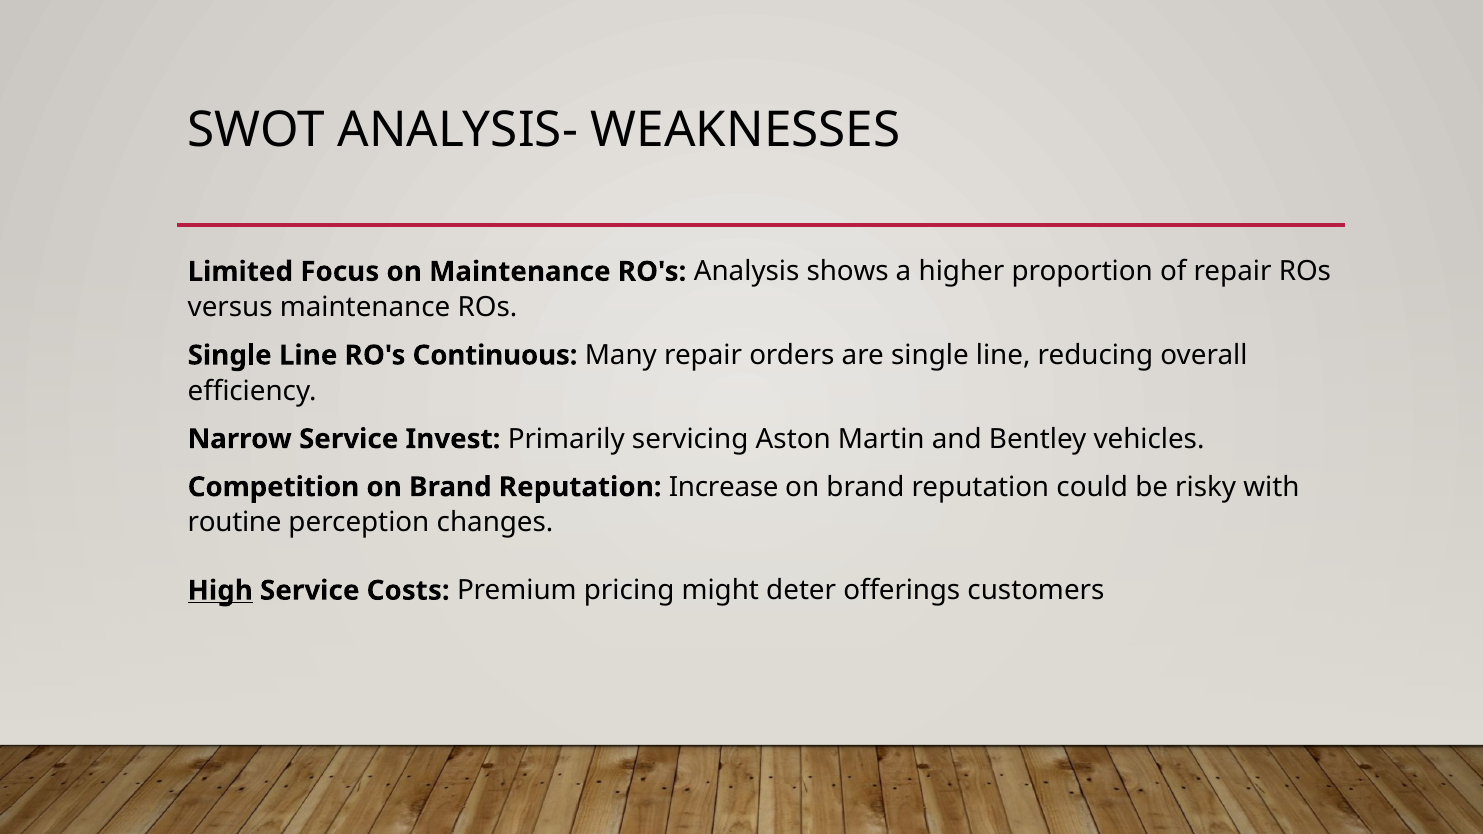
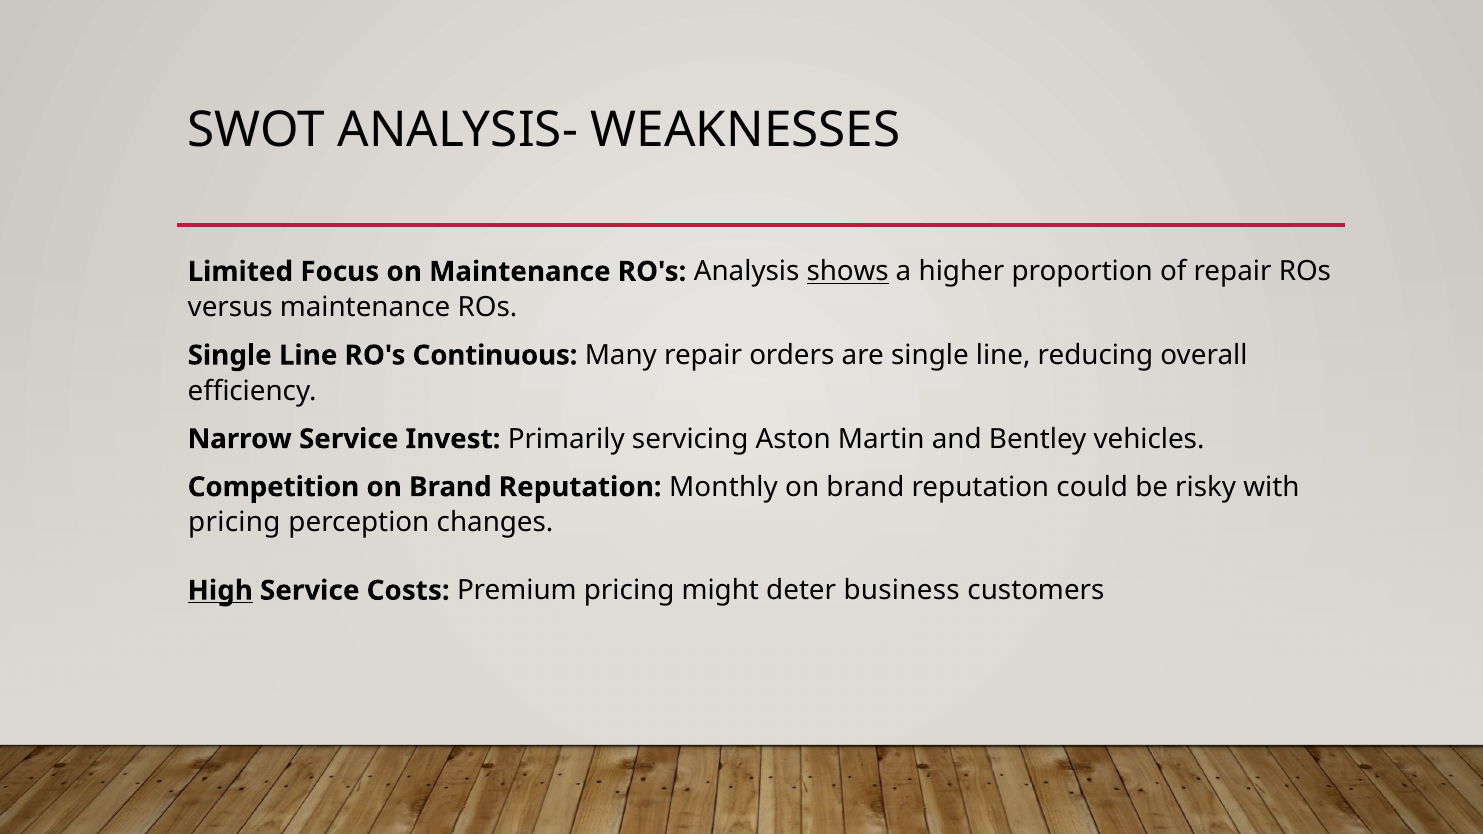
shows underline: none -> present (848, 272)
Increase: Increase -> Monthly (724, 487)
routine: routine -> pricing (234, 523)
offerings: offerings -> business (902, 591)
